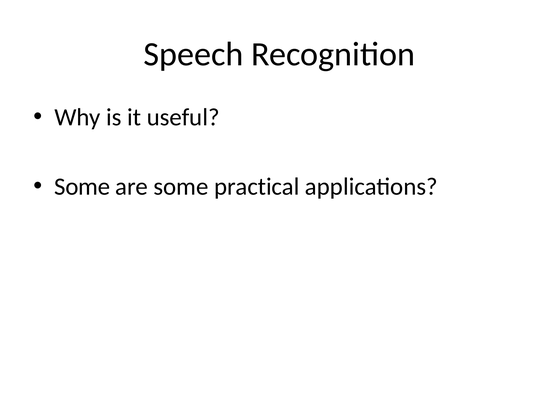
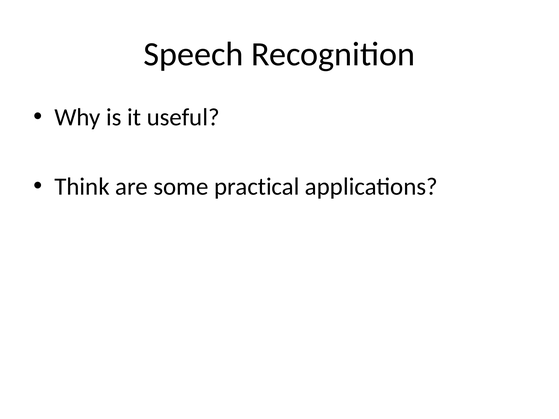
Some: Some -> Think (82, 187)
